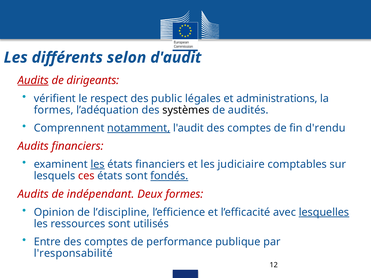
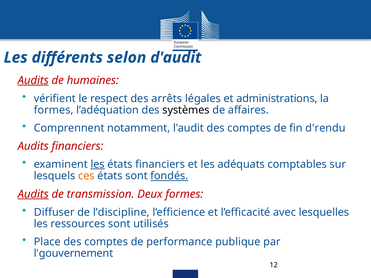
dirigeants: dirigeants -> humaines (93, 80)
public: public -> arrêts (167, 99)
audités: audités -> affaires (248, 110)
notamment underline: present -> none (139, 128)
judiciaire: judiciaire -> adéquats (241, 164)
ces colour: red -> orange (86, 176)
Audits underline: none -> present (33, 194)
indépendant: indépendant -> transmission (101, 194)
Opinion: Opinion -> Diffuser (54, 212)
lesquelles underline: present -> none (324, 212)
Entre: Entre -> Place (47, 242)
l'responsabilité: l'responsabilité -> l'gouvernement (74, 254)
